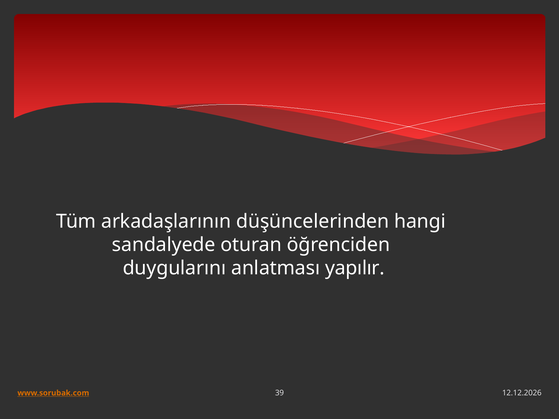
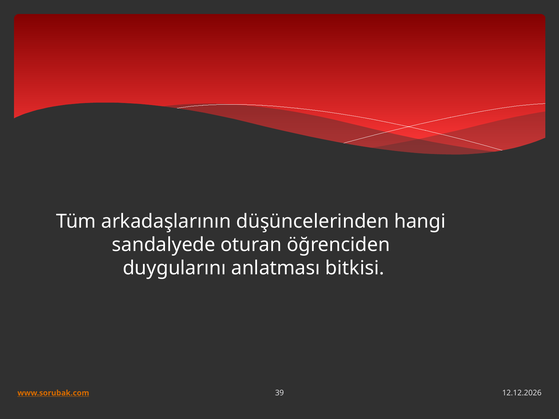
yapılır: yapılır -> bitkisi (355, 268)
